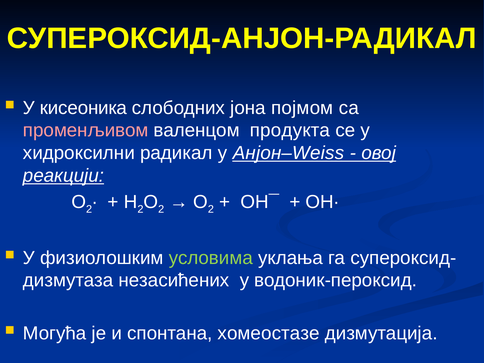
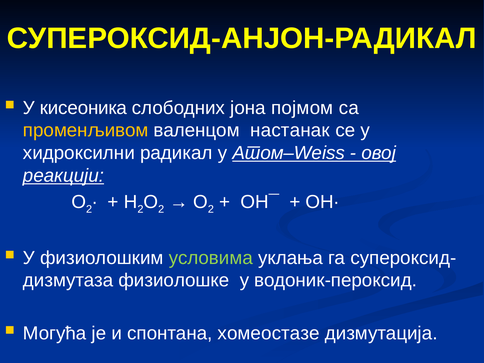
променљивом colour: pink -> yellow (86, 130)
продукта: продукта -> настанак (290, 130)
Анјон–Weiss: Анјон–Weiss -> Атом–Weiss (289, 153)
незасићених: незасићених -> физиолошке (174, 280)
